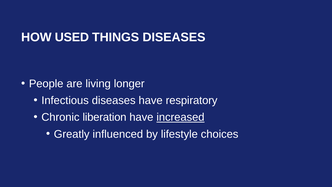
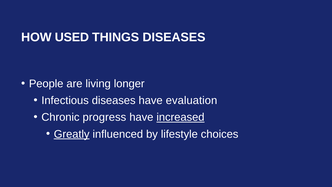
respiratory: respiratory -> evaluation (192, 100)
liberation: liberation -> progress (104, 117)
Greatly underline: none -> present (72, 134)
